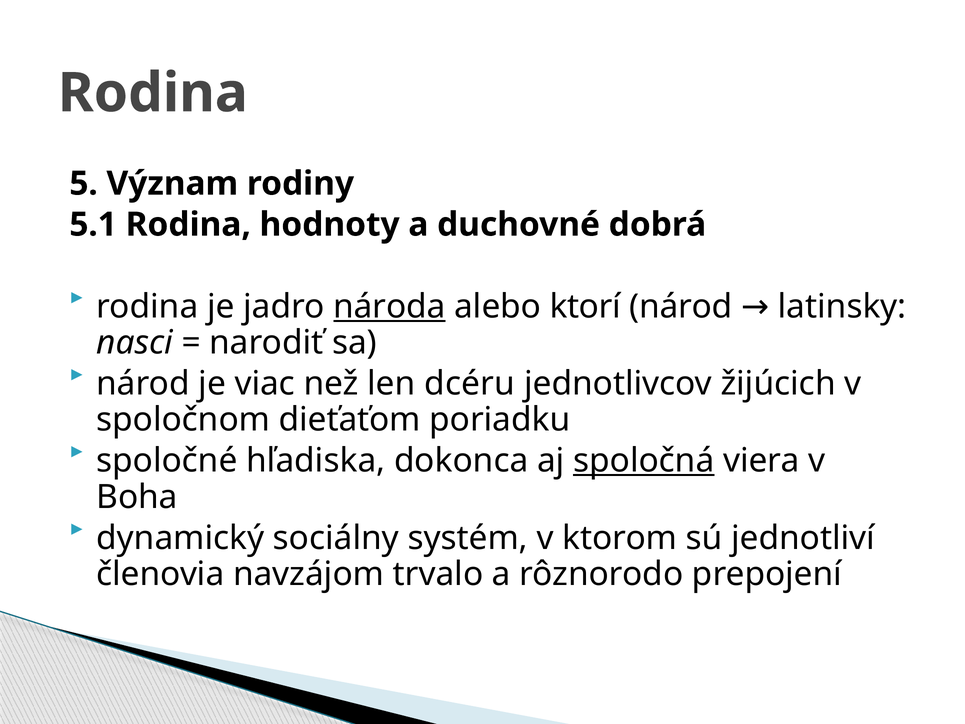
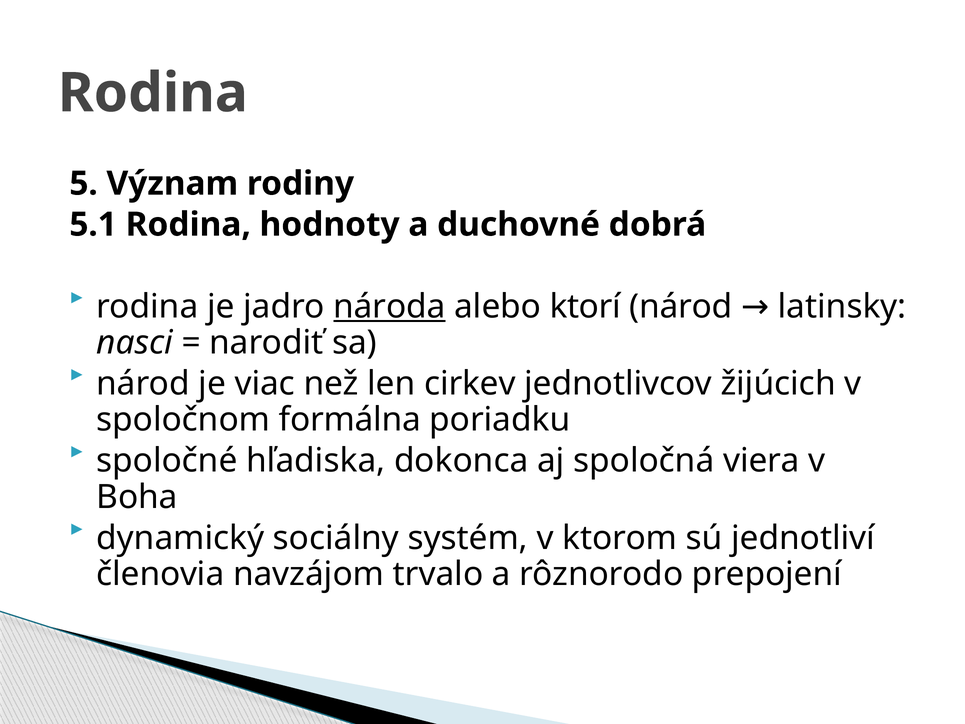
dcéru: dcéru -> cirkev (470, 384)
dieťaťom: dieťaťom -> formálna (350, 420)
spoločná underline: present -> none (644, 461)
